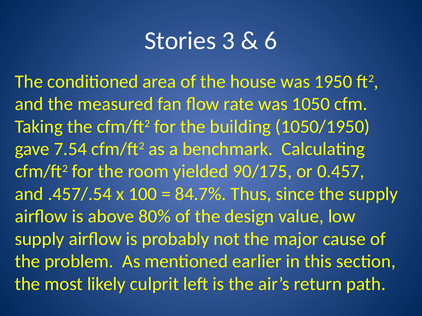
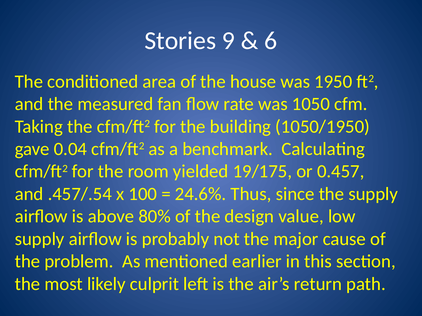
3: 3 -> 9 (228, 41)
7.54: 7.54 -> 0.04 (70, 149)
90/175: 90/175 -> 19/175 (262, 172)
84.7%: 84.7% -> 24.6% (201, 194)
